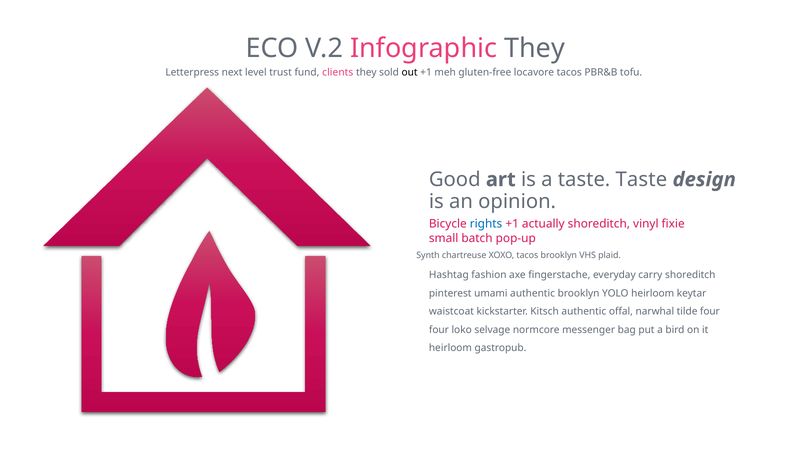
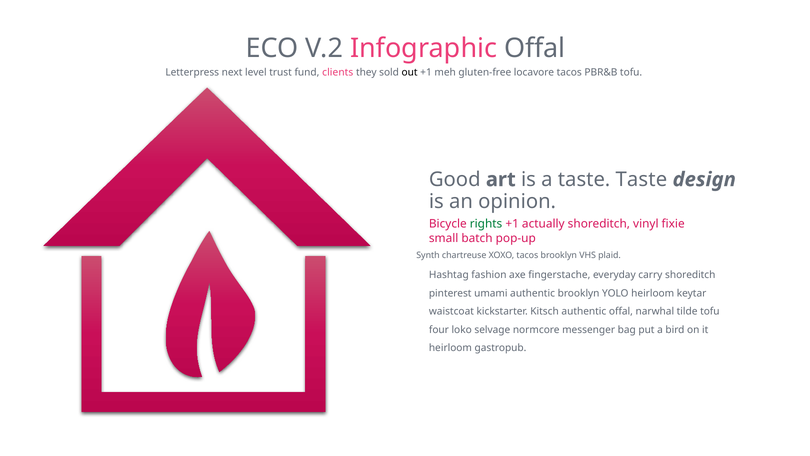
Infographic They: They -> Offal (535, 48)
rights colour: blue -> green (486, 224)
tilde four: four -> tofu (710, 311)
